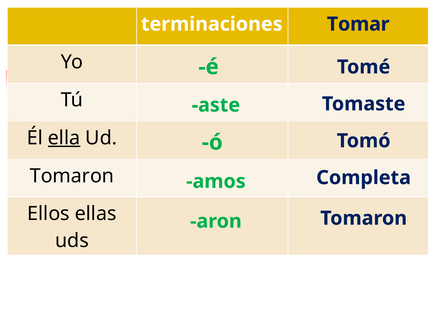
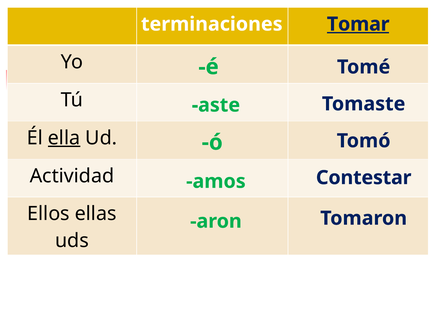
Tomar underline: none -> present (358, 24)
Tomaron: Tomaron -> Actividad (72, 176)
Completa: Completa -> Contestar (364, 178)
